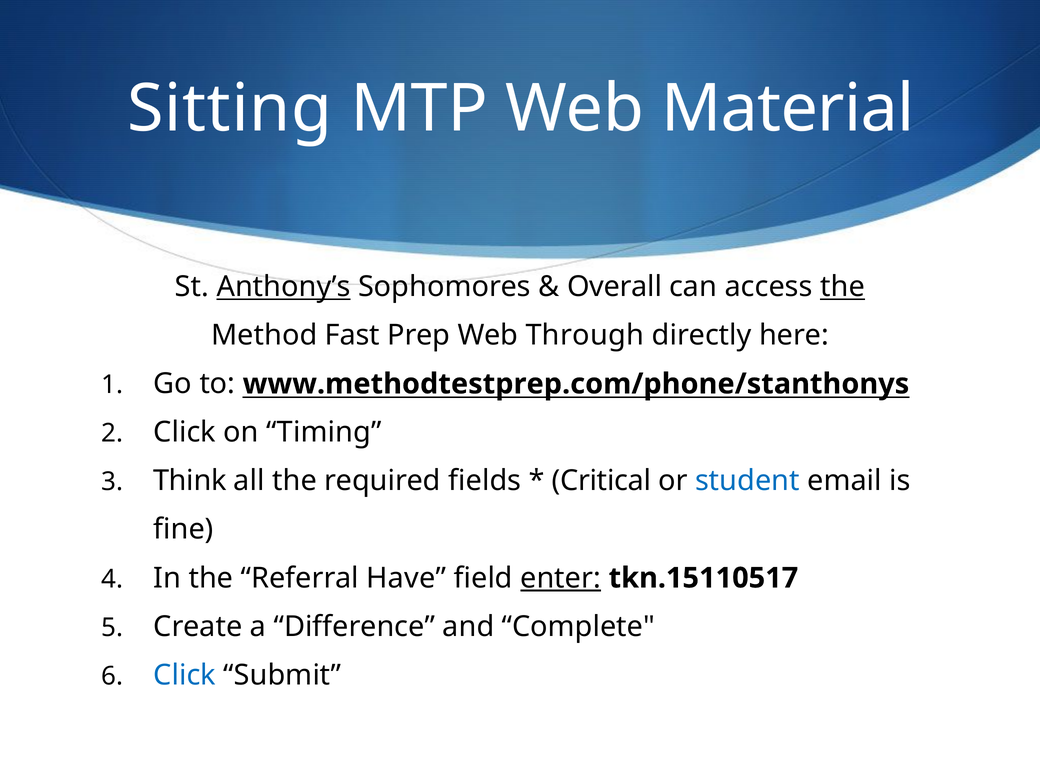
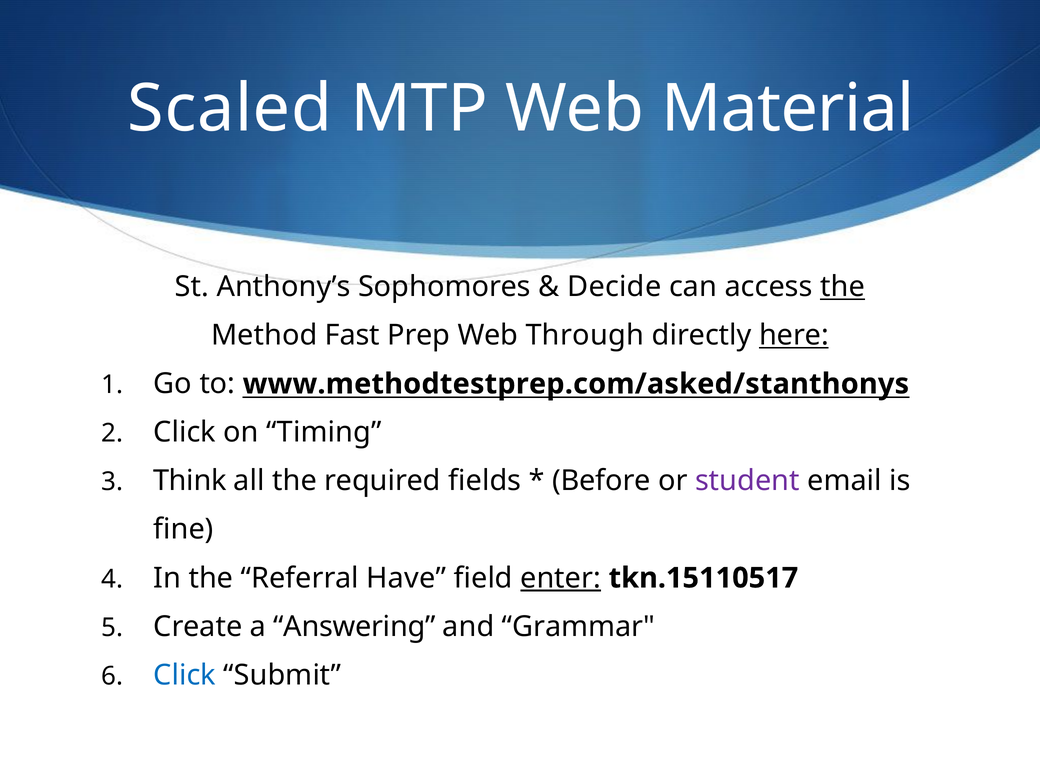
Sitting: Sitting -> Scaled (230, 109)
Anthony’s underline: present -> none (284, 287)
Overall: Overall -> Decide (614, 287)
here underline: none -> present (794, 335)
www.methodtestprep.com/phone/stanthonys: www.methodtestprep.com/phone/stanthonys -> www.methodtestprep.com/asked/stanthonys (576, 384)
Critical: Critical -> Before (601, 481)
student colour: blue -> purple (747, 481)
Difference: Difference -> Answering (354, 626)
Complete: Complete -> Grammar (578, 626)
